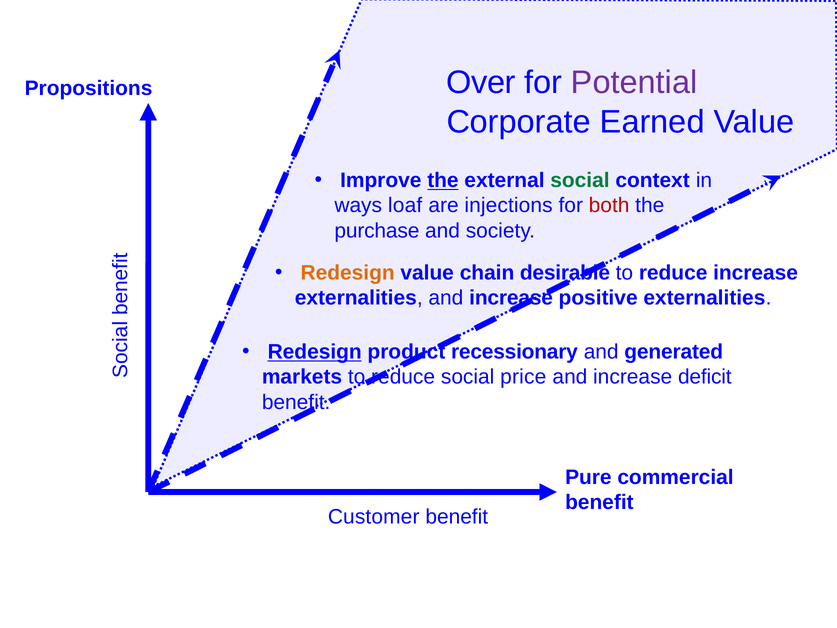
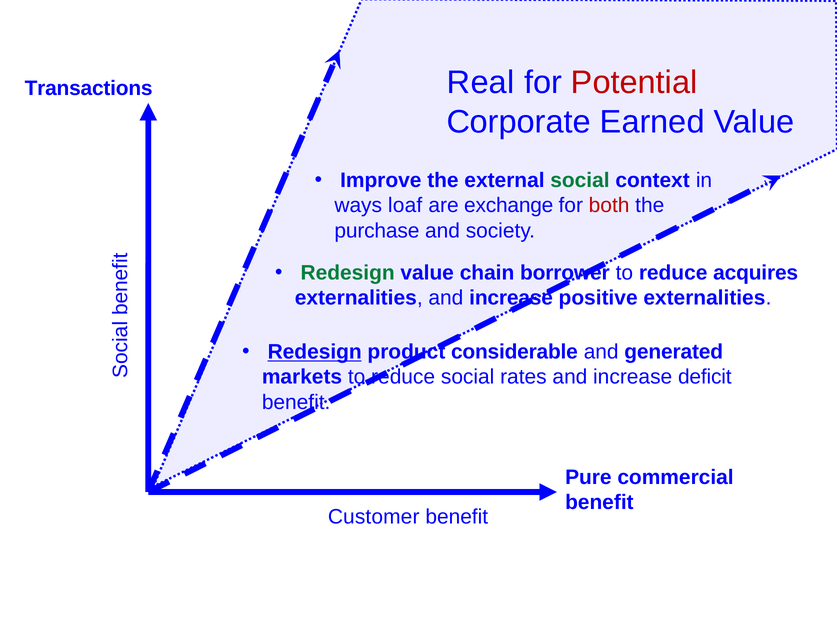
Over: Over -> Real (481, 83)
Potential colour: purple -> red (634, 83)
Propositions: Propositions -> Transactions (89, 88)
the underline: present -> none (443, 180)
injections: injections -> exchange (509, 205)
Redesign colour: orange -> green (348, 273)
desirable: desirable -> borrower (565, 273)
reduce increase: increase -> acquires (756, 273)
recessionary: recessionary -> considerable (514, 352)
price: price -> rates (523, 377)
